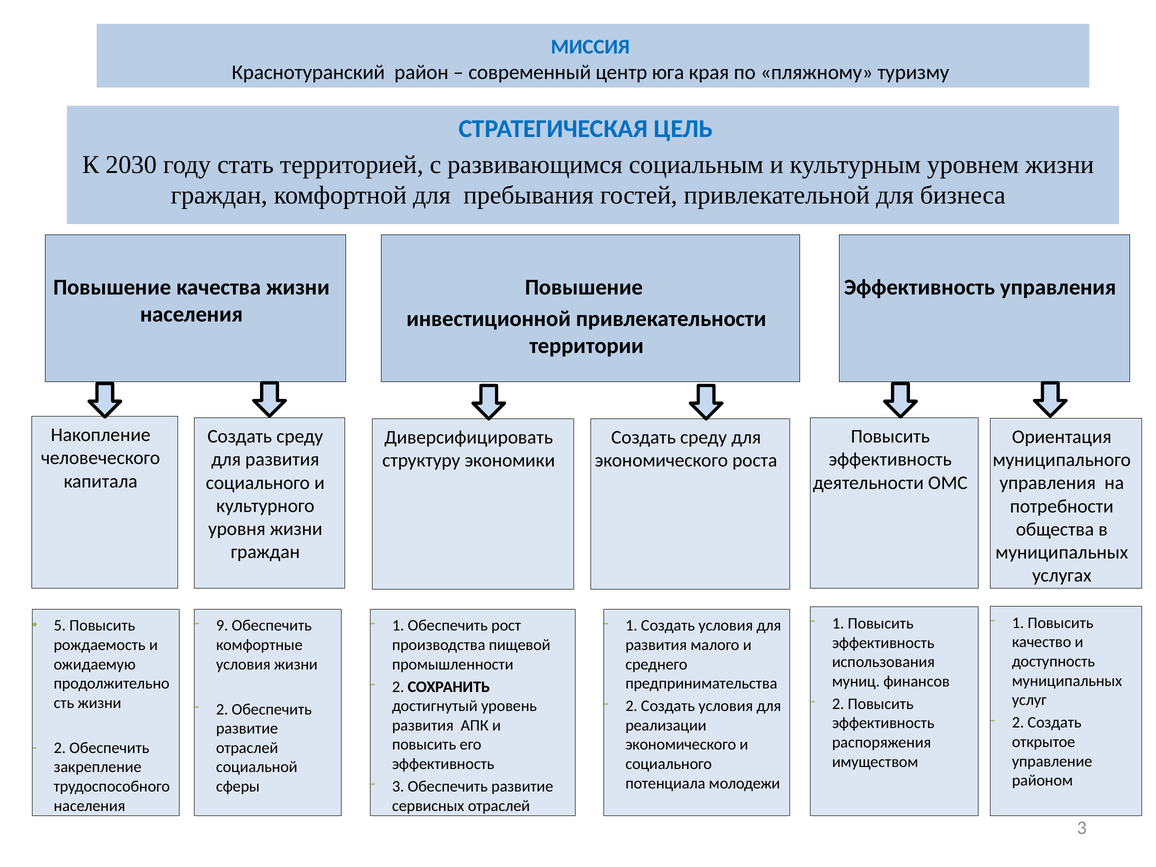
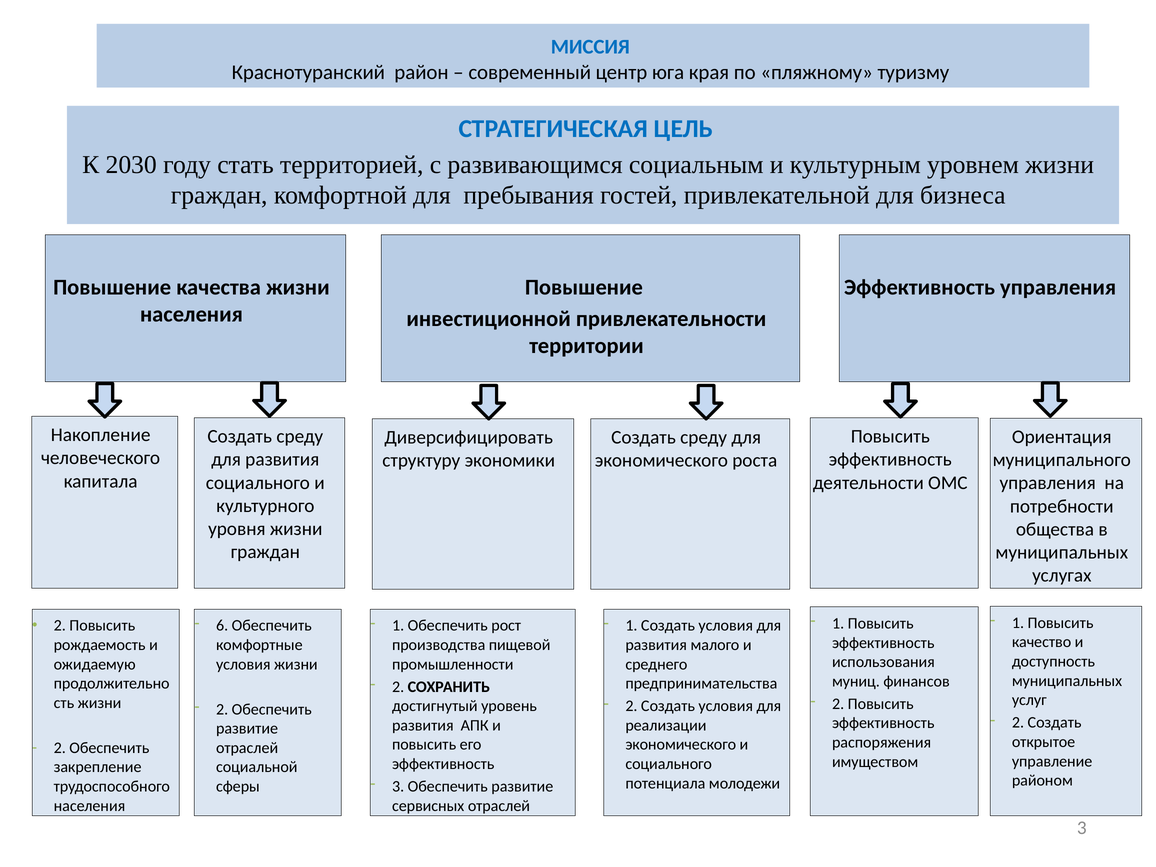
9: 9 -> 6 (222, 626)
5: 5 -> 2 (60, 626)
